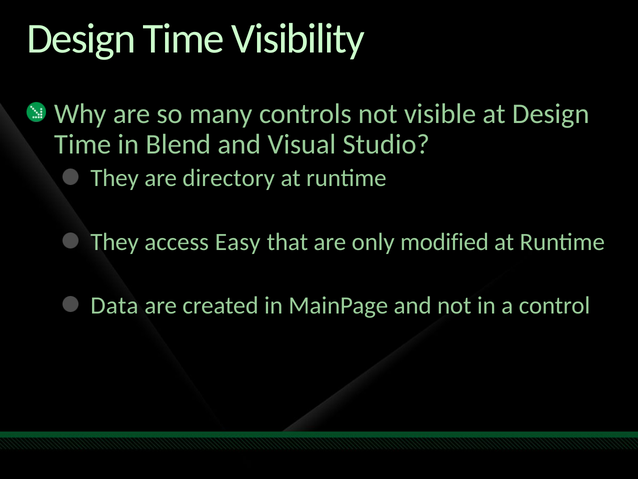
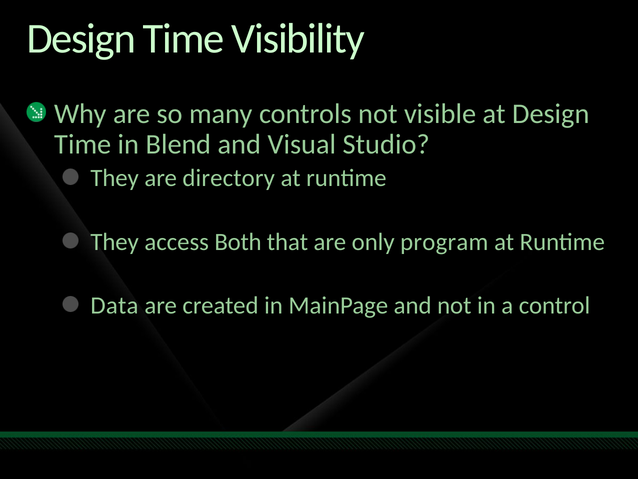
Easy: Easy -> Both (238, 242)
modified: modified -> program (444, 242)
